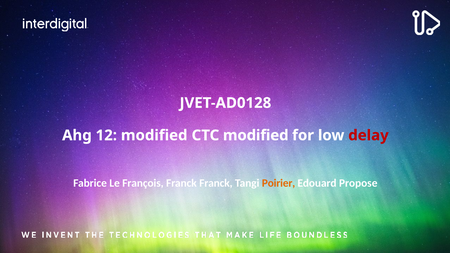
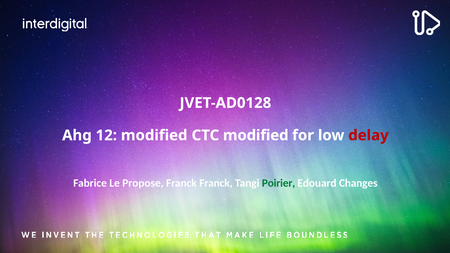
François: François -> Propose (143, 183)
Poirier colour: orange -> green (279, 183)
Propose: Propose -> Changes (358, 183)
